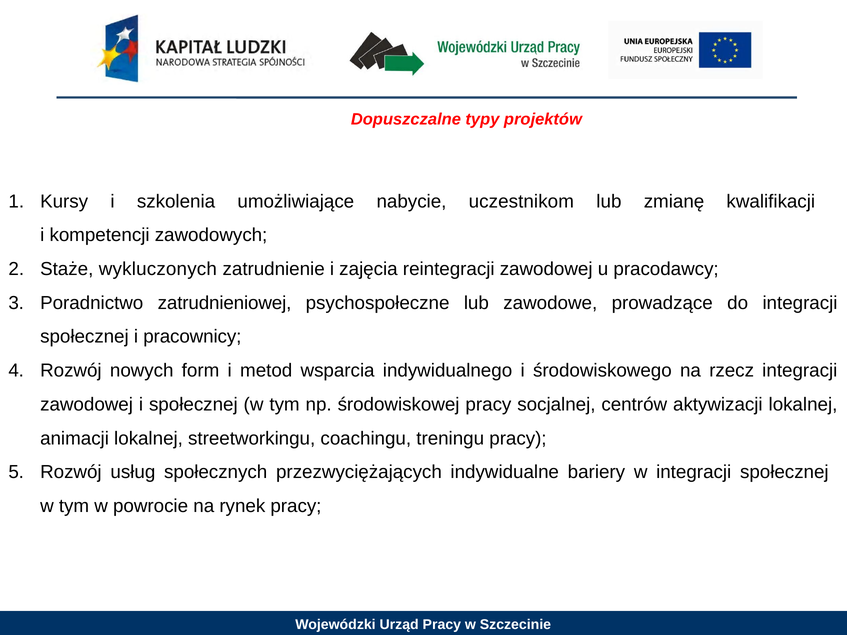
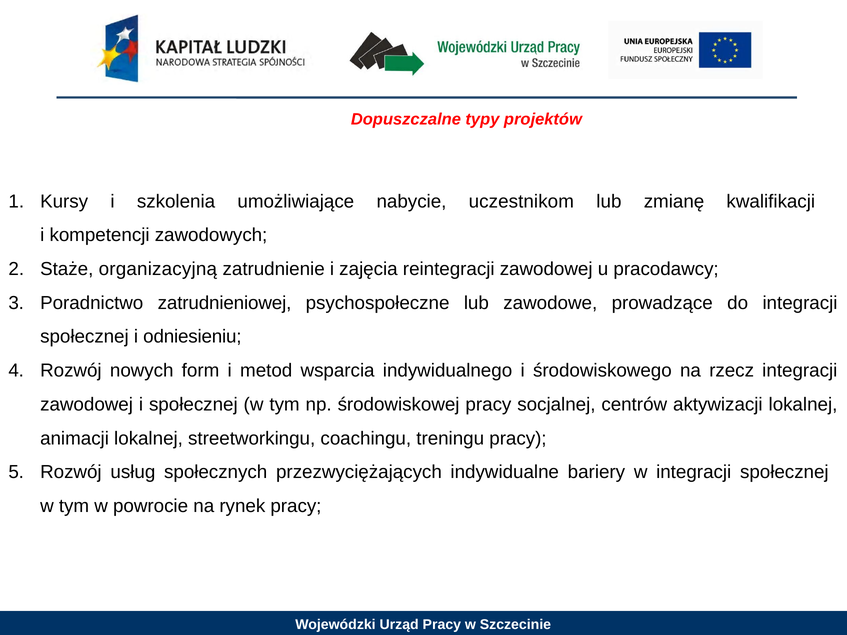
wykluczonych: wykluczonych -> organizacyjną (158, 269)
pracownicy: pracownicy -> odniesieniu (192, 337)
